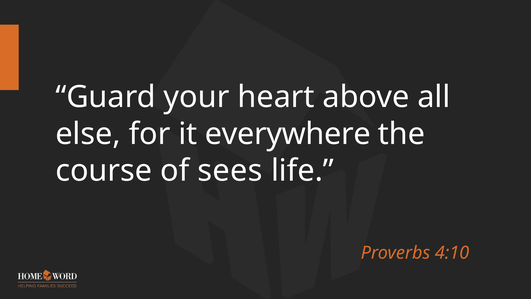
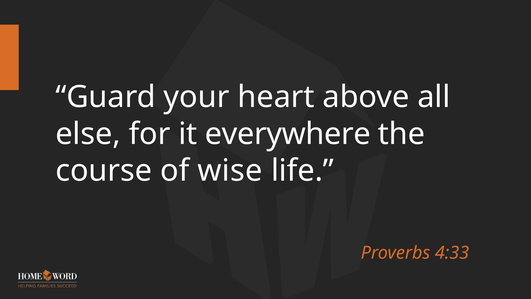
sees: sees -> wise (230, 171)
4:10: 4:10 -> 4:33 (452, 253)
